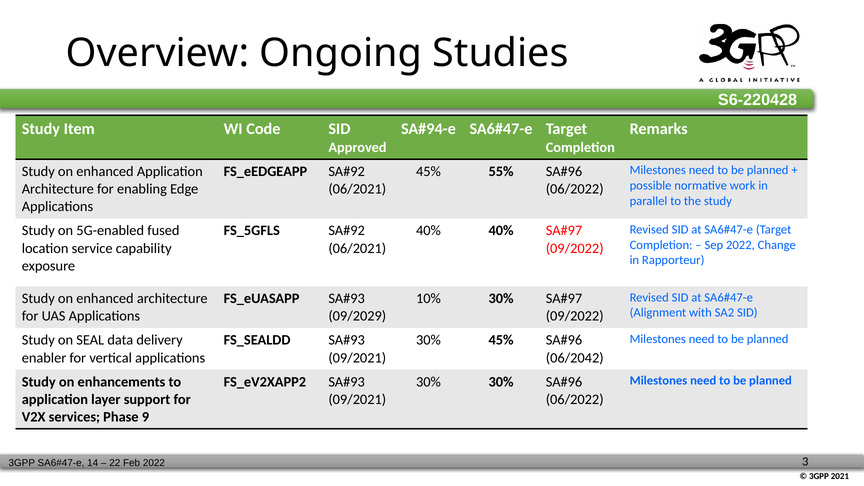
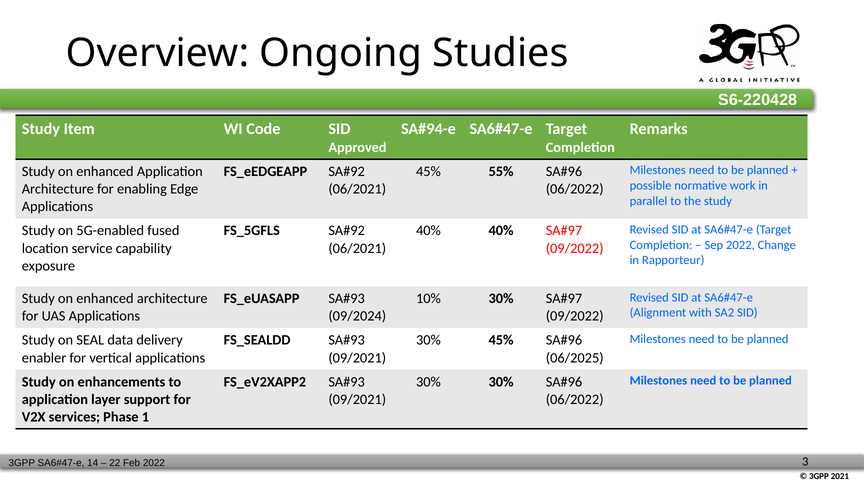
09/2029: 09/2029 -> 09/2024 (357, 316)
06/2042: 06/2042 -> 06/2025 (575, 358)
9: 9 -> 1 (145, 417)
